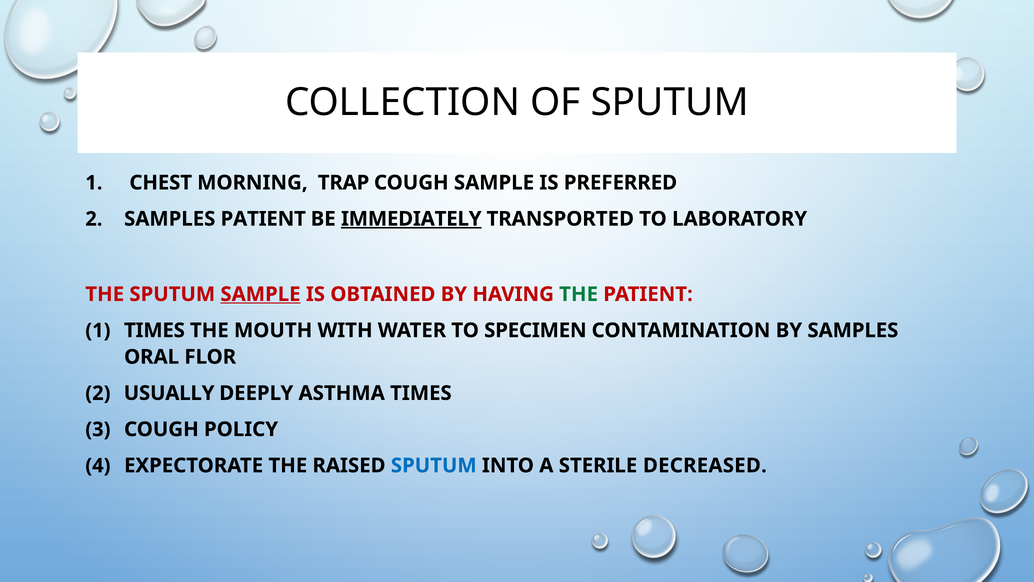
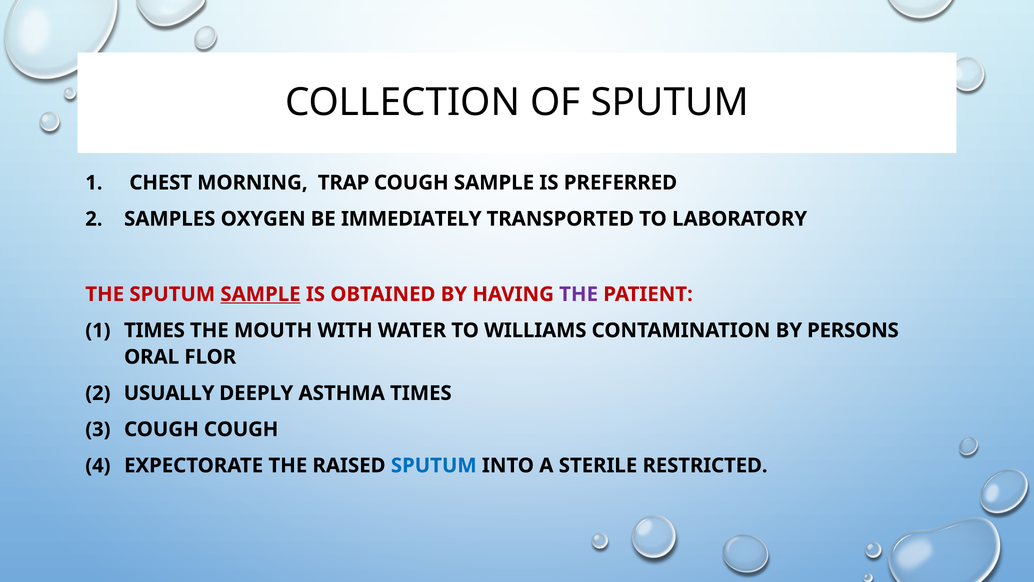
SAMPLES PATIENT: PATIENT -> OXYGEN (263, 219)
IMMEDIATELY underline: present -> none (411, 219)
THE colour: green -> purple (579, 294)
SPECIMEN: SPECIMEN -> WILLIAMS (535, 330)
BY SAMPLES: SAMPLES -> PERSONS (853, 330)
COUGH POLICY: POLICY -> COUGH (241, 429)
DECREASED: DECREASED -> RESTRICTED (705, 465)
